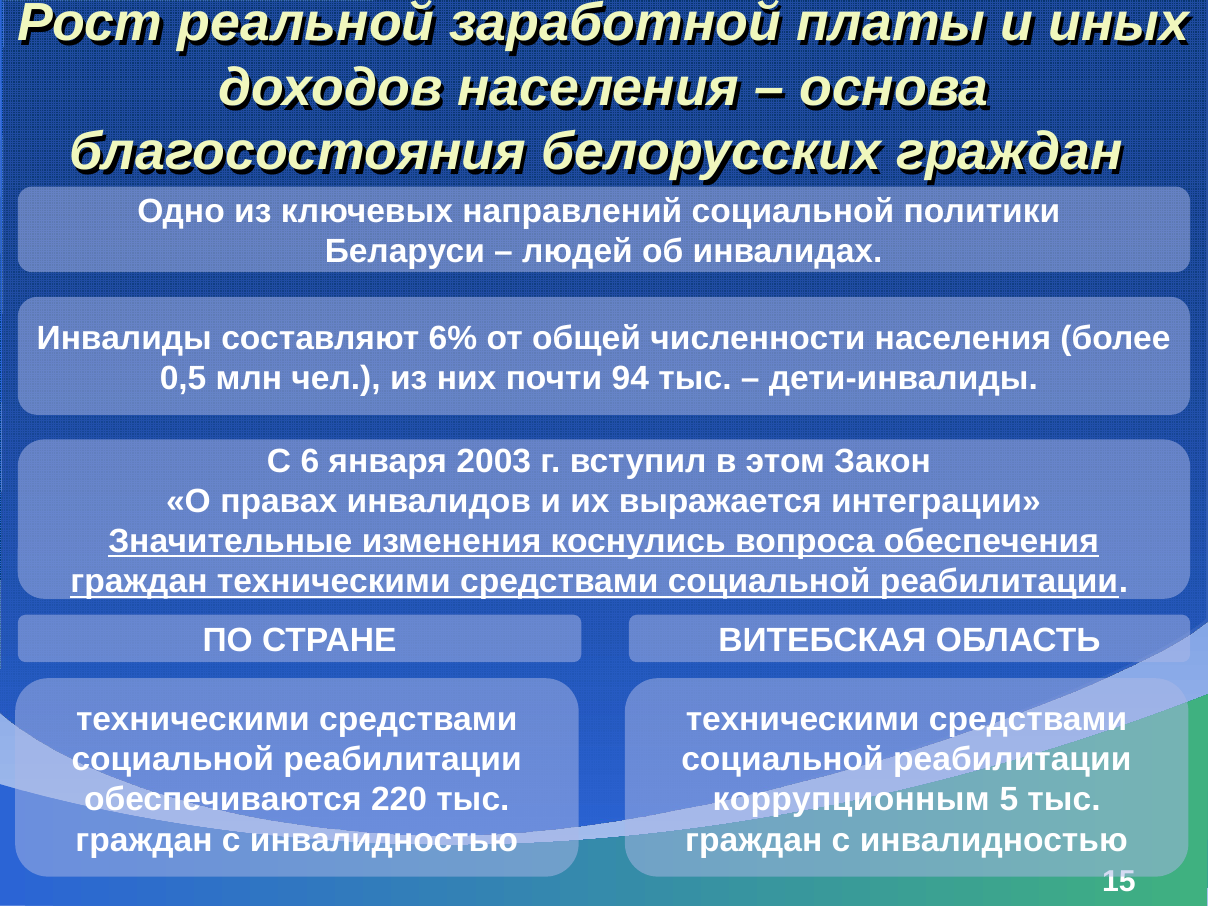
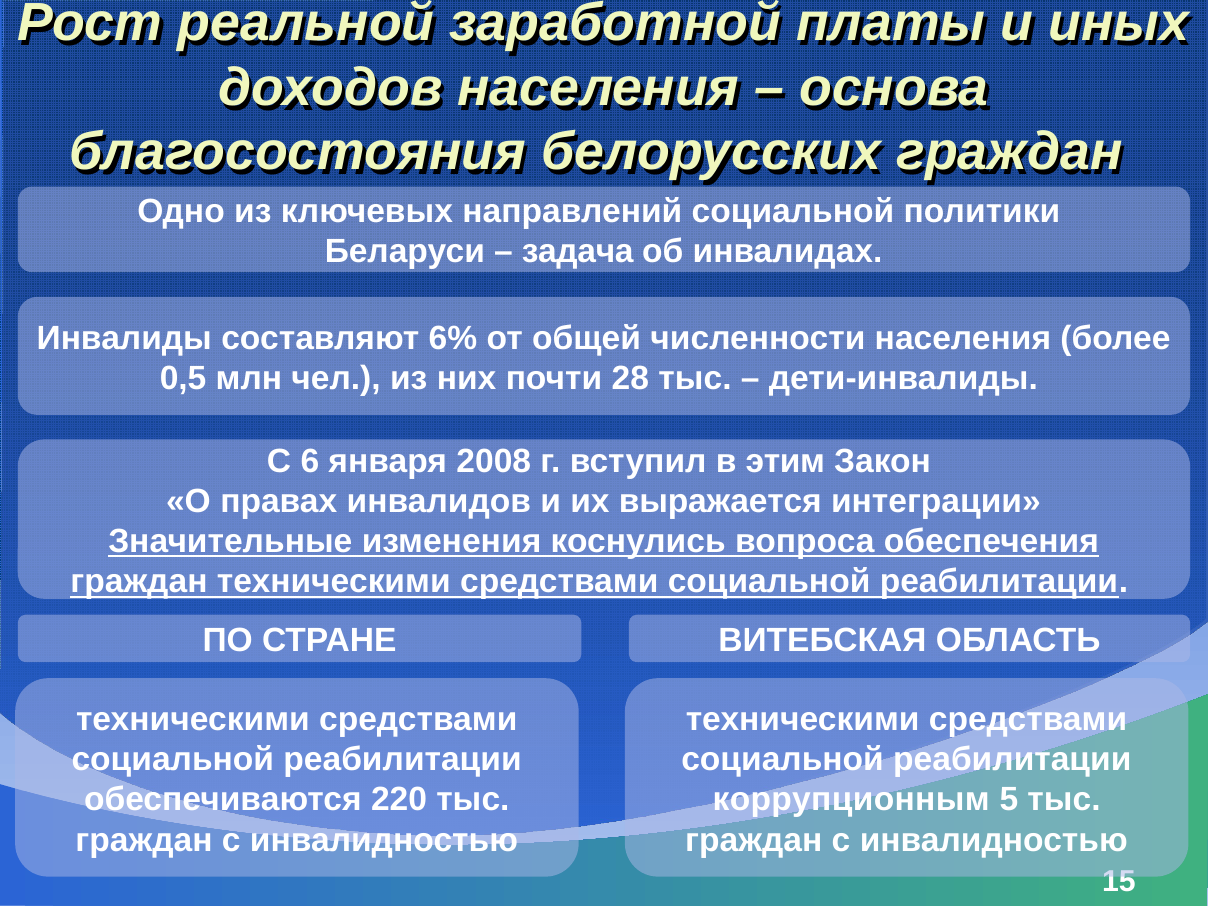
людей: людей -> задача (578, 252)
94: 94 -> 28 (630, 378)
2003: 2003 -> 2008 (494, 461)
этом: этом -> этим (785, 461)
